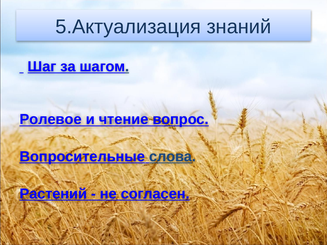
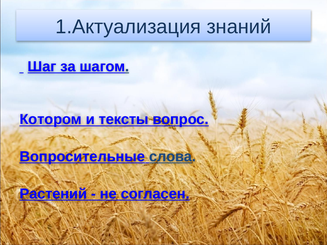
5.Актуализация: 5.Актуализация -> 1.Актуализация (128, 27)
Ролевое: Ролевое -> Котором (51, 120)
чтение: чтение -> тексты (124, 120)
